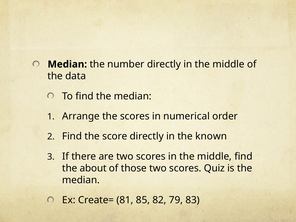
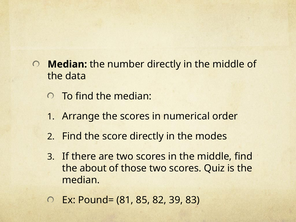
known: known -> modes (211, 136)
Create=: Create= -> Pound= (96, 200)
79: 79 -> 39 (176, 200)
